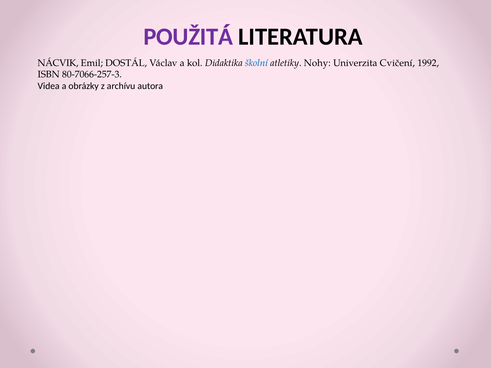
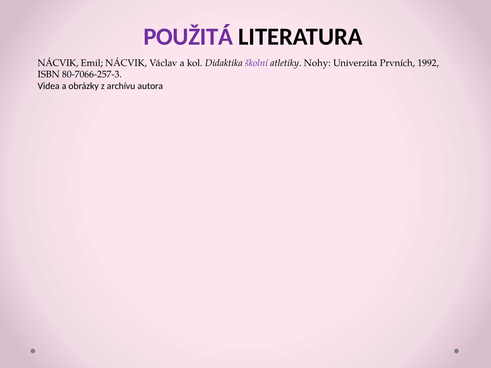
Emil DOSTÁL: DOSTÁL -> NÁCVIK (126, 63)
školní colour: blue -> purple (256, 63)
Cvičení: Cvičení -> Prvních (397, 63)
